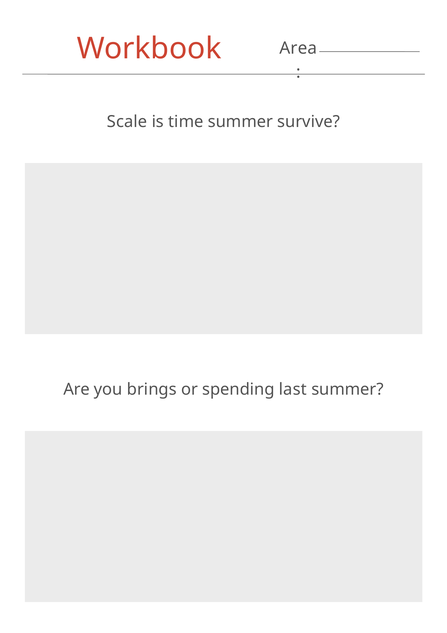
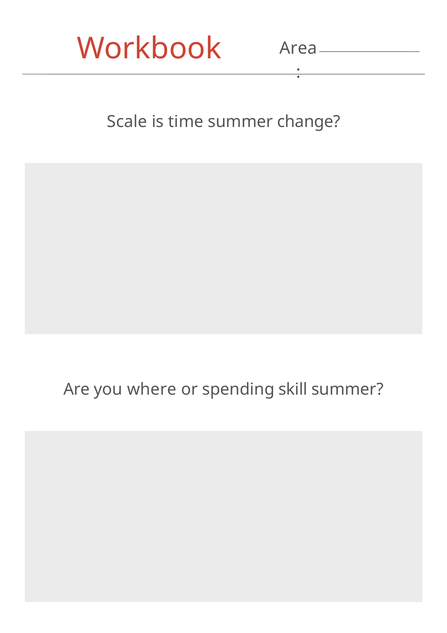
survive: survive -> change (309, 122)
brings: brings -> where (152, 389)
last: last -> skill (293, 389)
